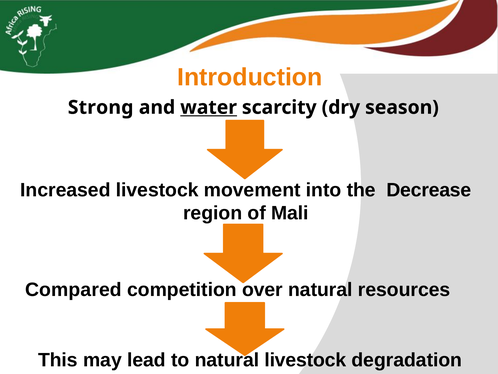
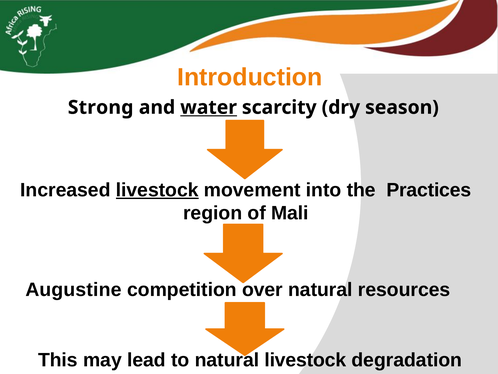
livestock underline: none -> present (157, 190)
Decrease: Decrease -> Practices (429, 190)
Compared: Compared -> Augustine (73, 289)
